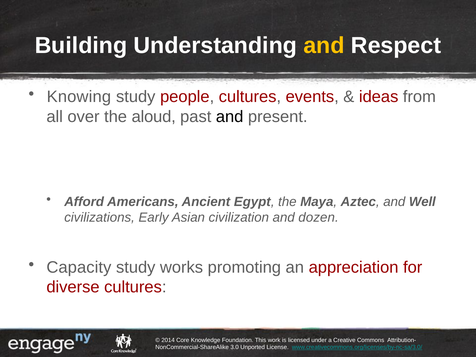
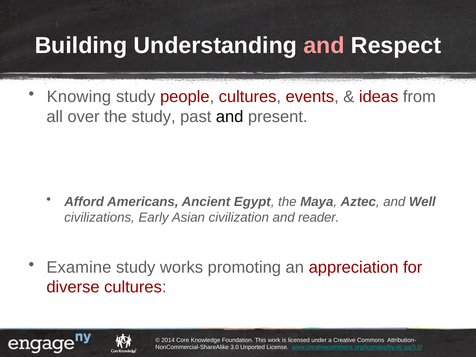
and colour: yellow -> pink (324, 46)
the aloud: aloud -> study (154, 117)
dozen: dozen -> reader (319, 218)
Capacity: Capacity -> Examine (79, 267)
